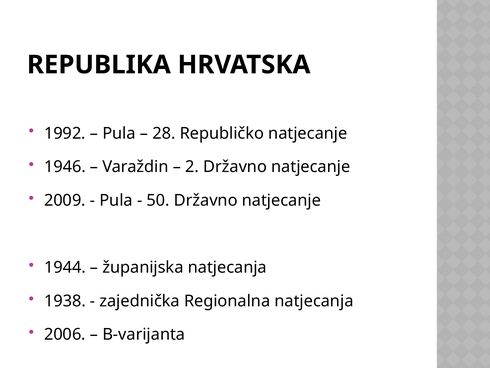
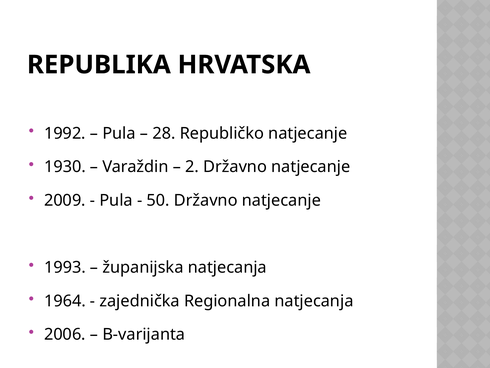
1946: 1946 -> 1930 (65, 167)
1944: 1944 -> 1993 (65, 267)
1938: 1938 -> 1964 (65, 301)
